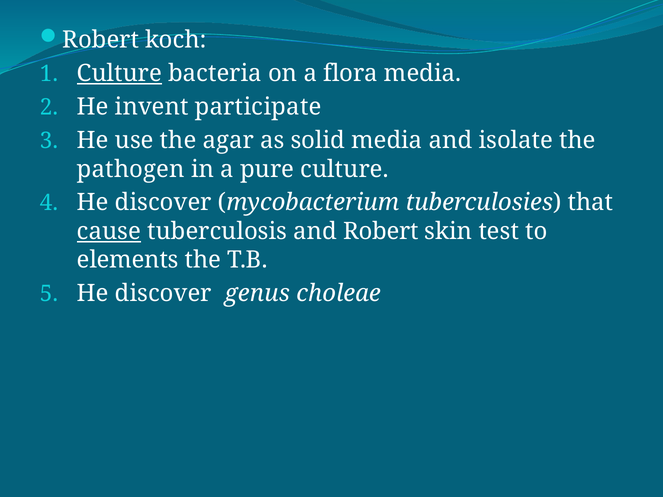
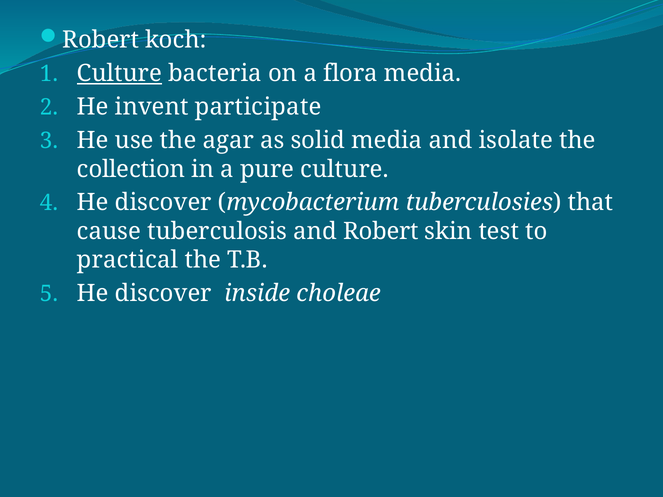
pathogen: pathogen -> collection (131, 169)
cause underline: present -> none (109, 231)
elements: elements -> practical (128, 260)
genus: genus -> inside (257, 294)
